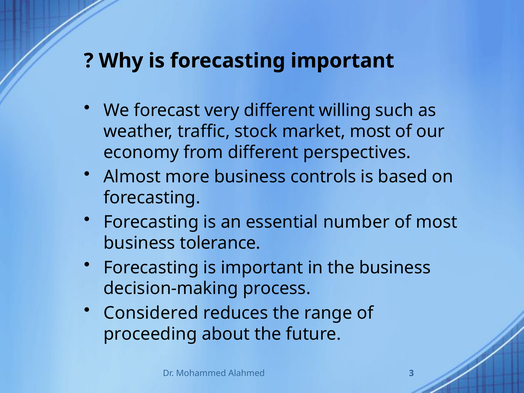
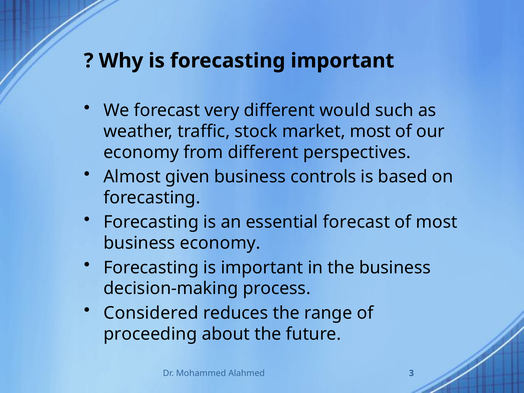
willing: willing -> would (345, 110)
more: more -> given (187, 177)
essential number: number -> forecast (356, 222)
business tolerance: tolerance -> economy (220, 243)
